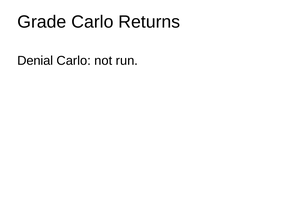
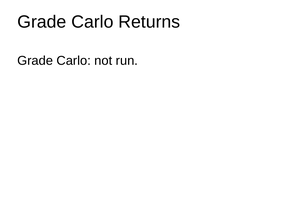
Denial: Denial -> Grade (35, 61)
